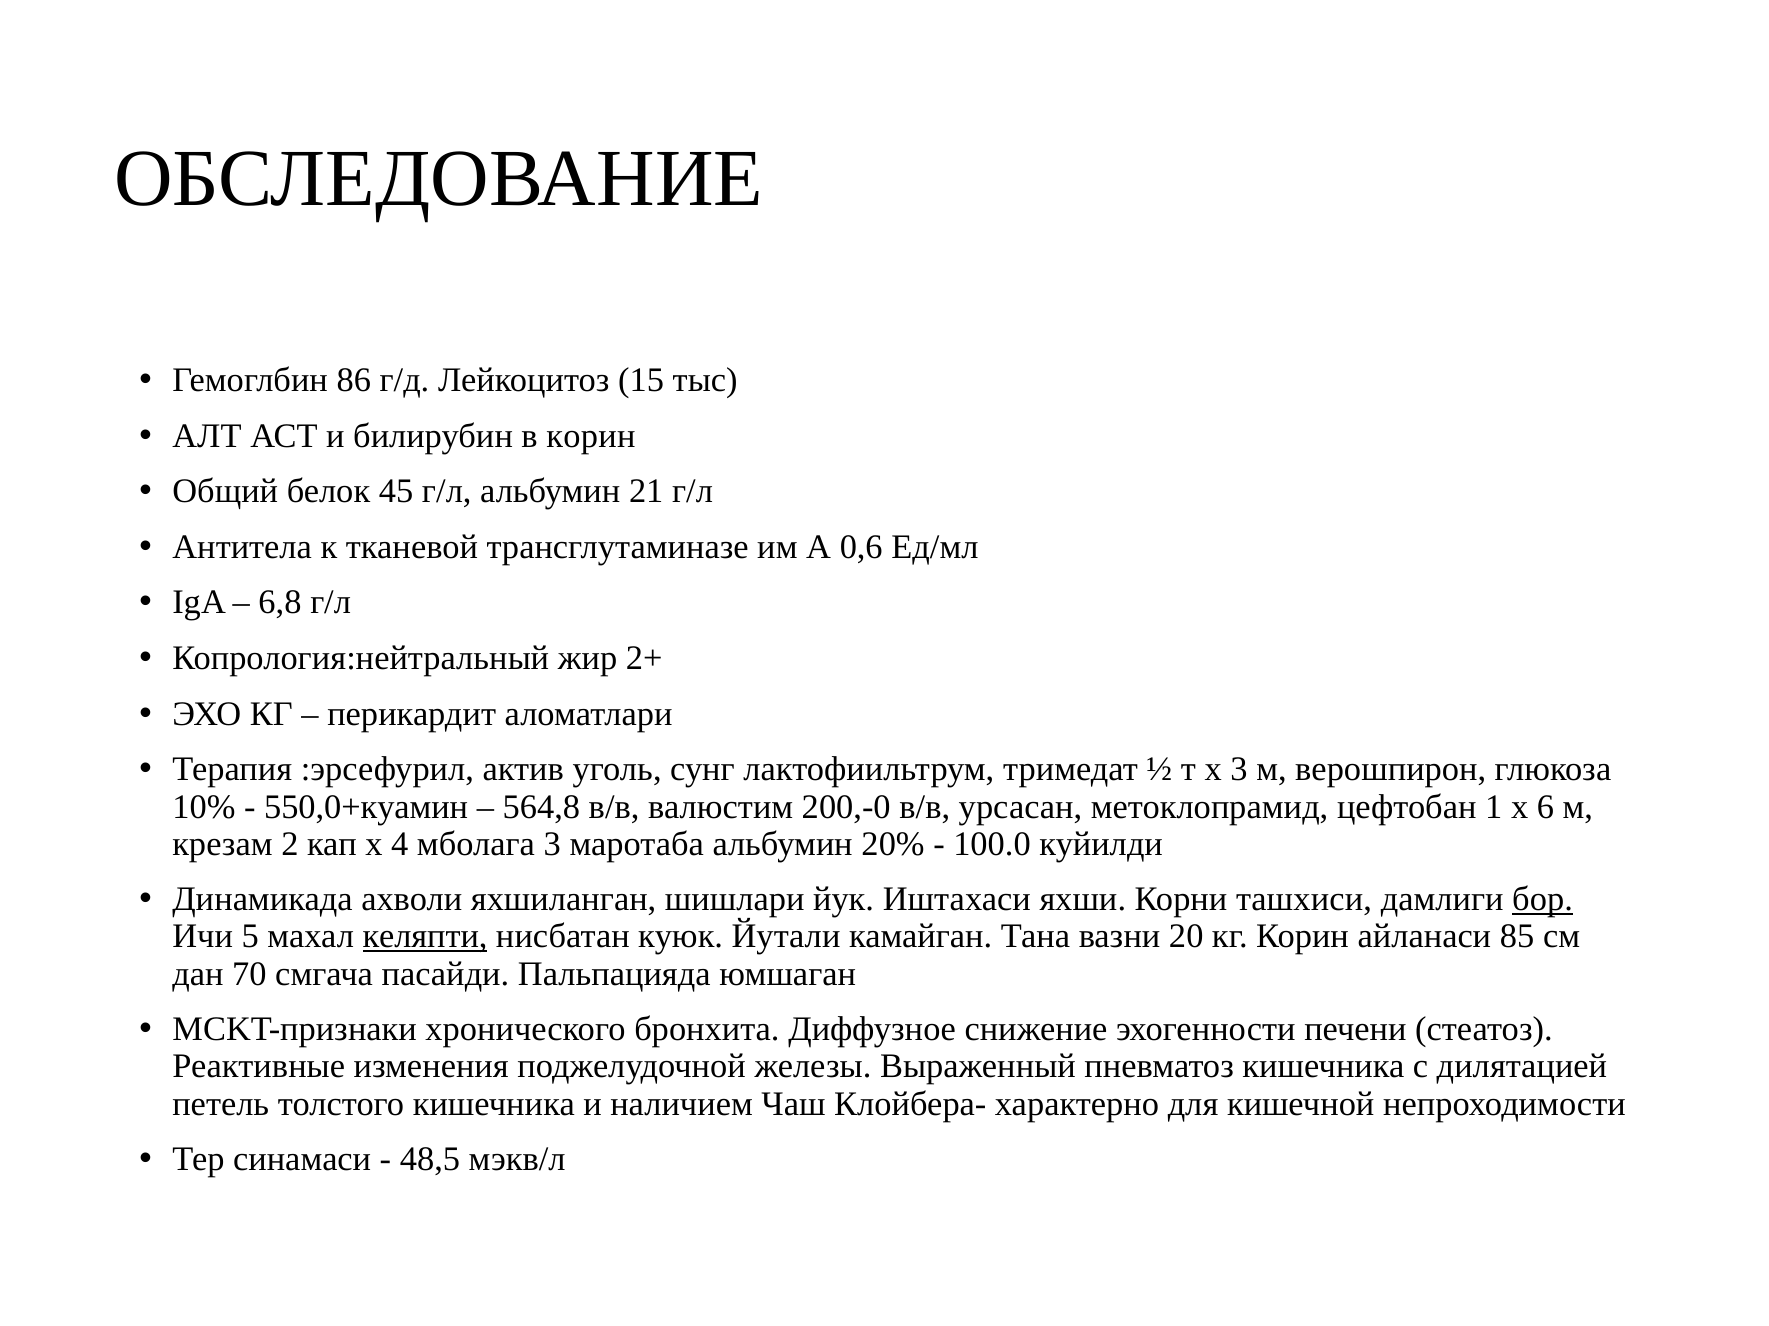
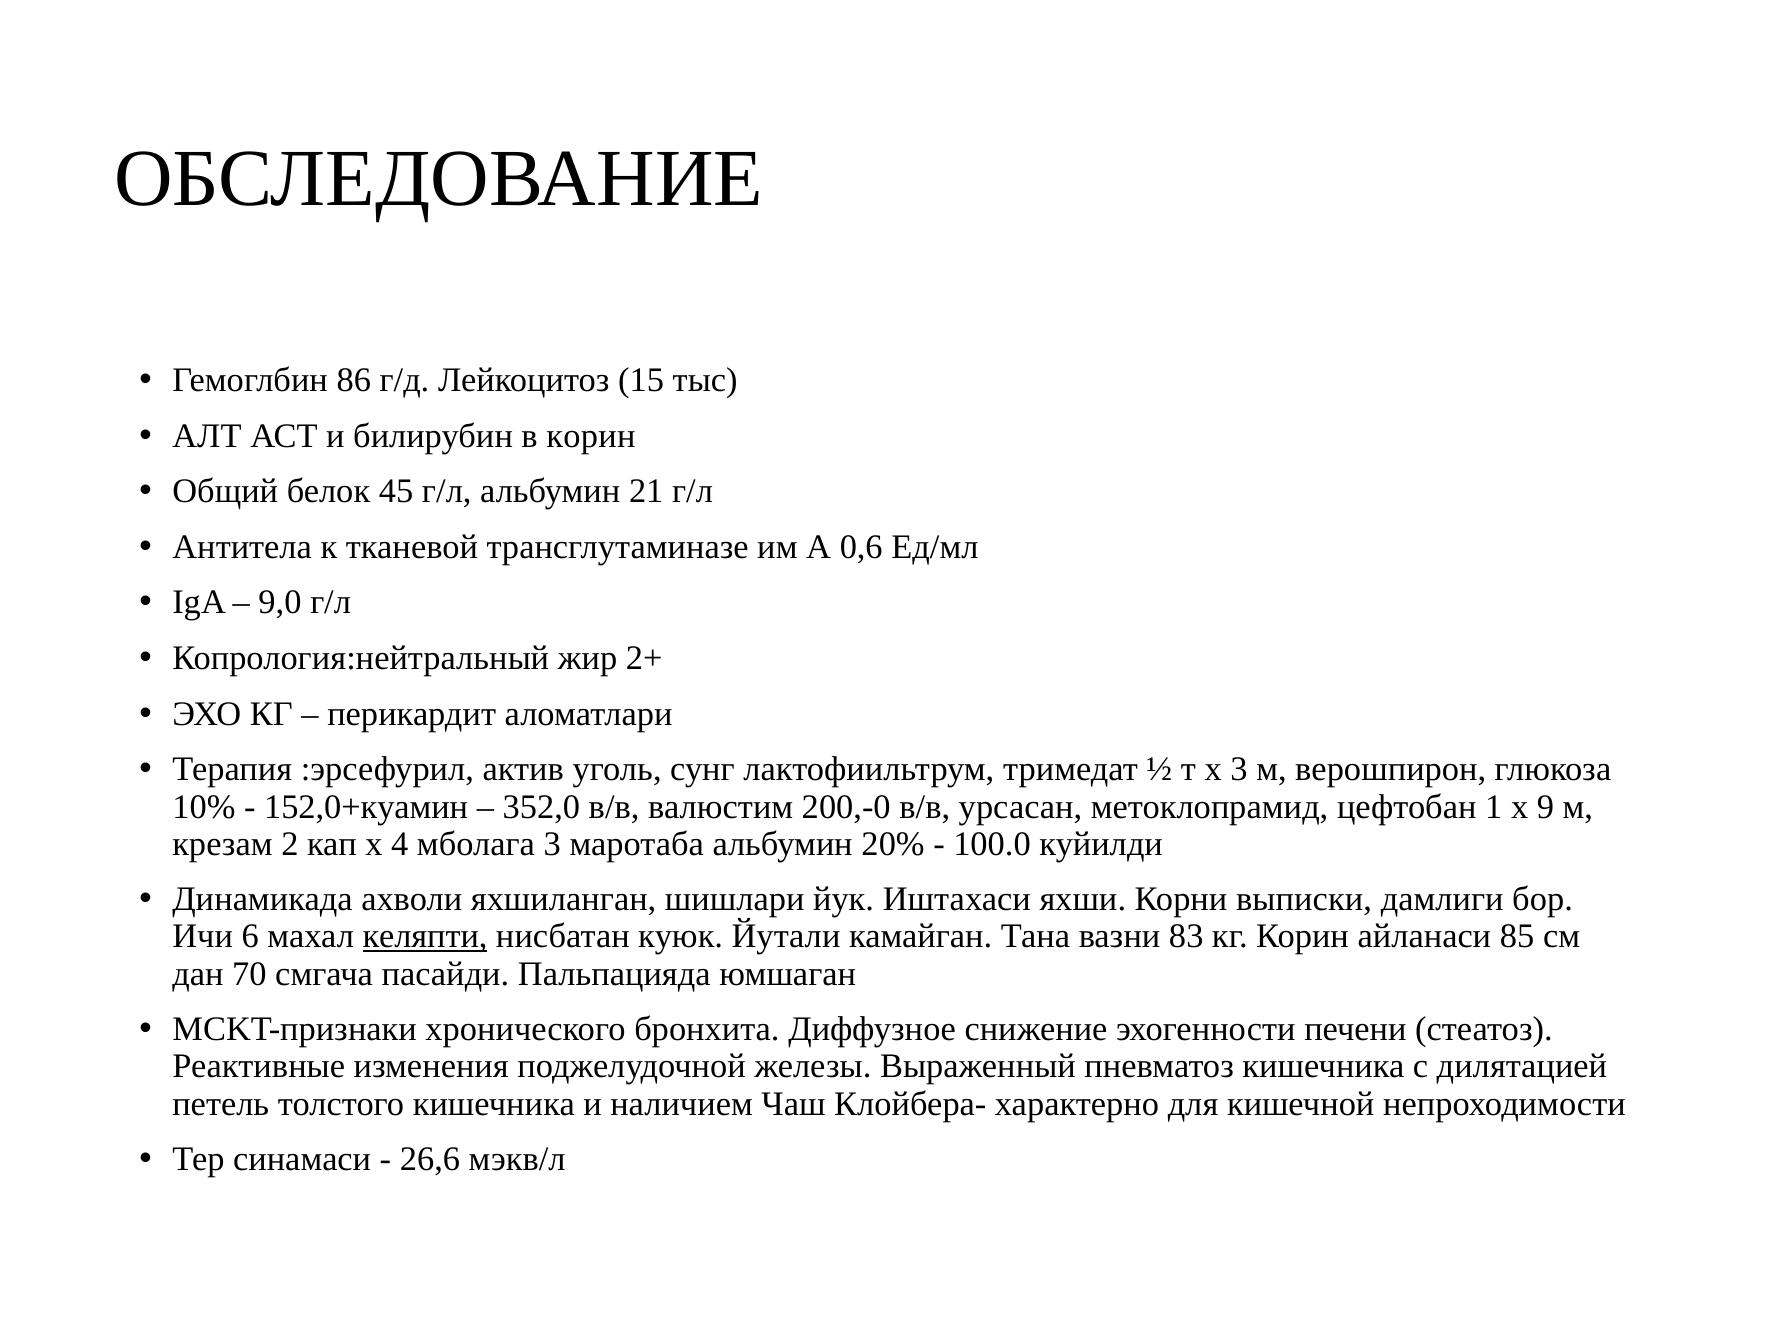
6,8: 6,8 -> 9,0 (280, 603)
550,0+куамин: 550,0+куамин -> 152,0+куамин (366, 807)
564,8: 564,8 -> 352,0 (541, 807)
6: 6 -> 9 (1545, 807)
ташхиси: ташхиси -> выписки (1304, 900)
бор underline: present -> none (1543, 900)
5: 5 -> 6 (250, 937)
20: 20 -> 83 (1186, 937)
48,5: 48,5 -> 26,6 (430, 1160)
